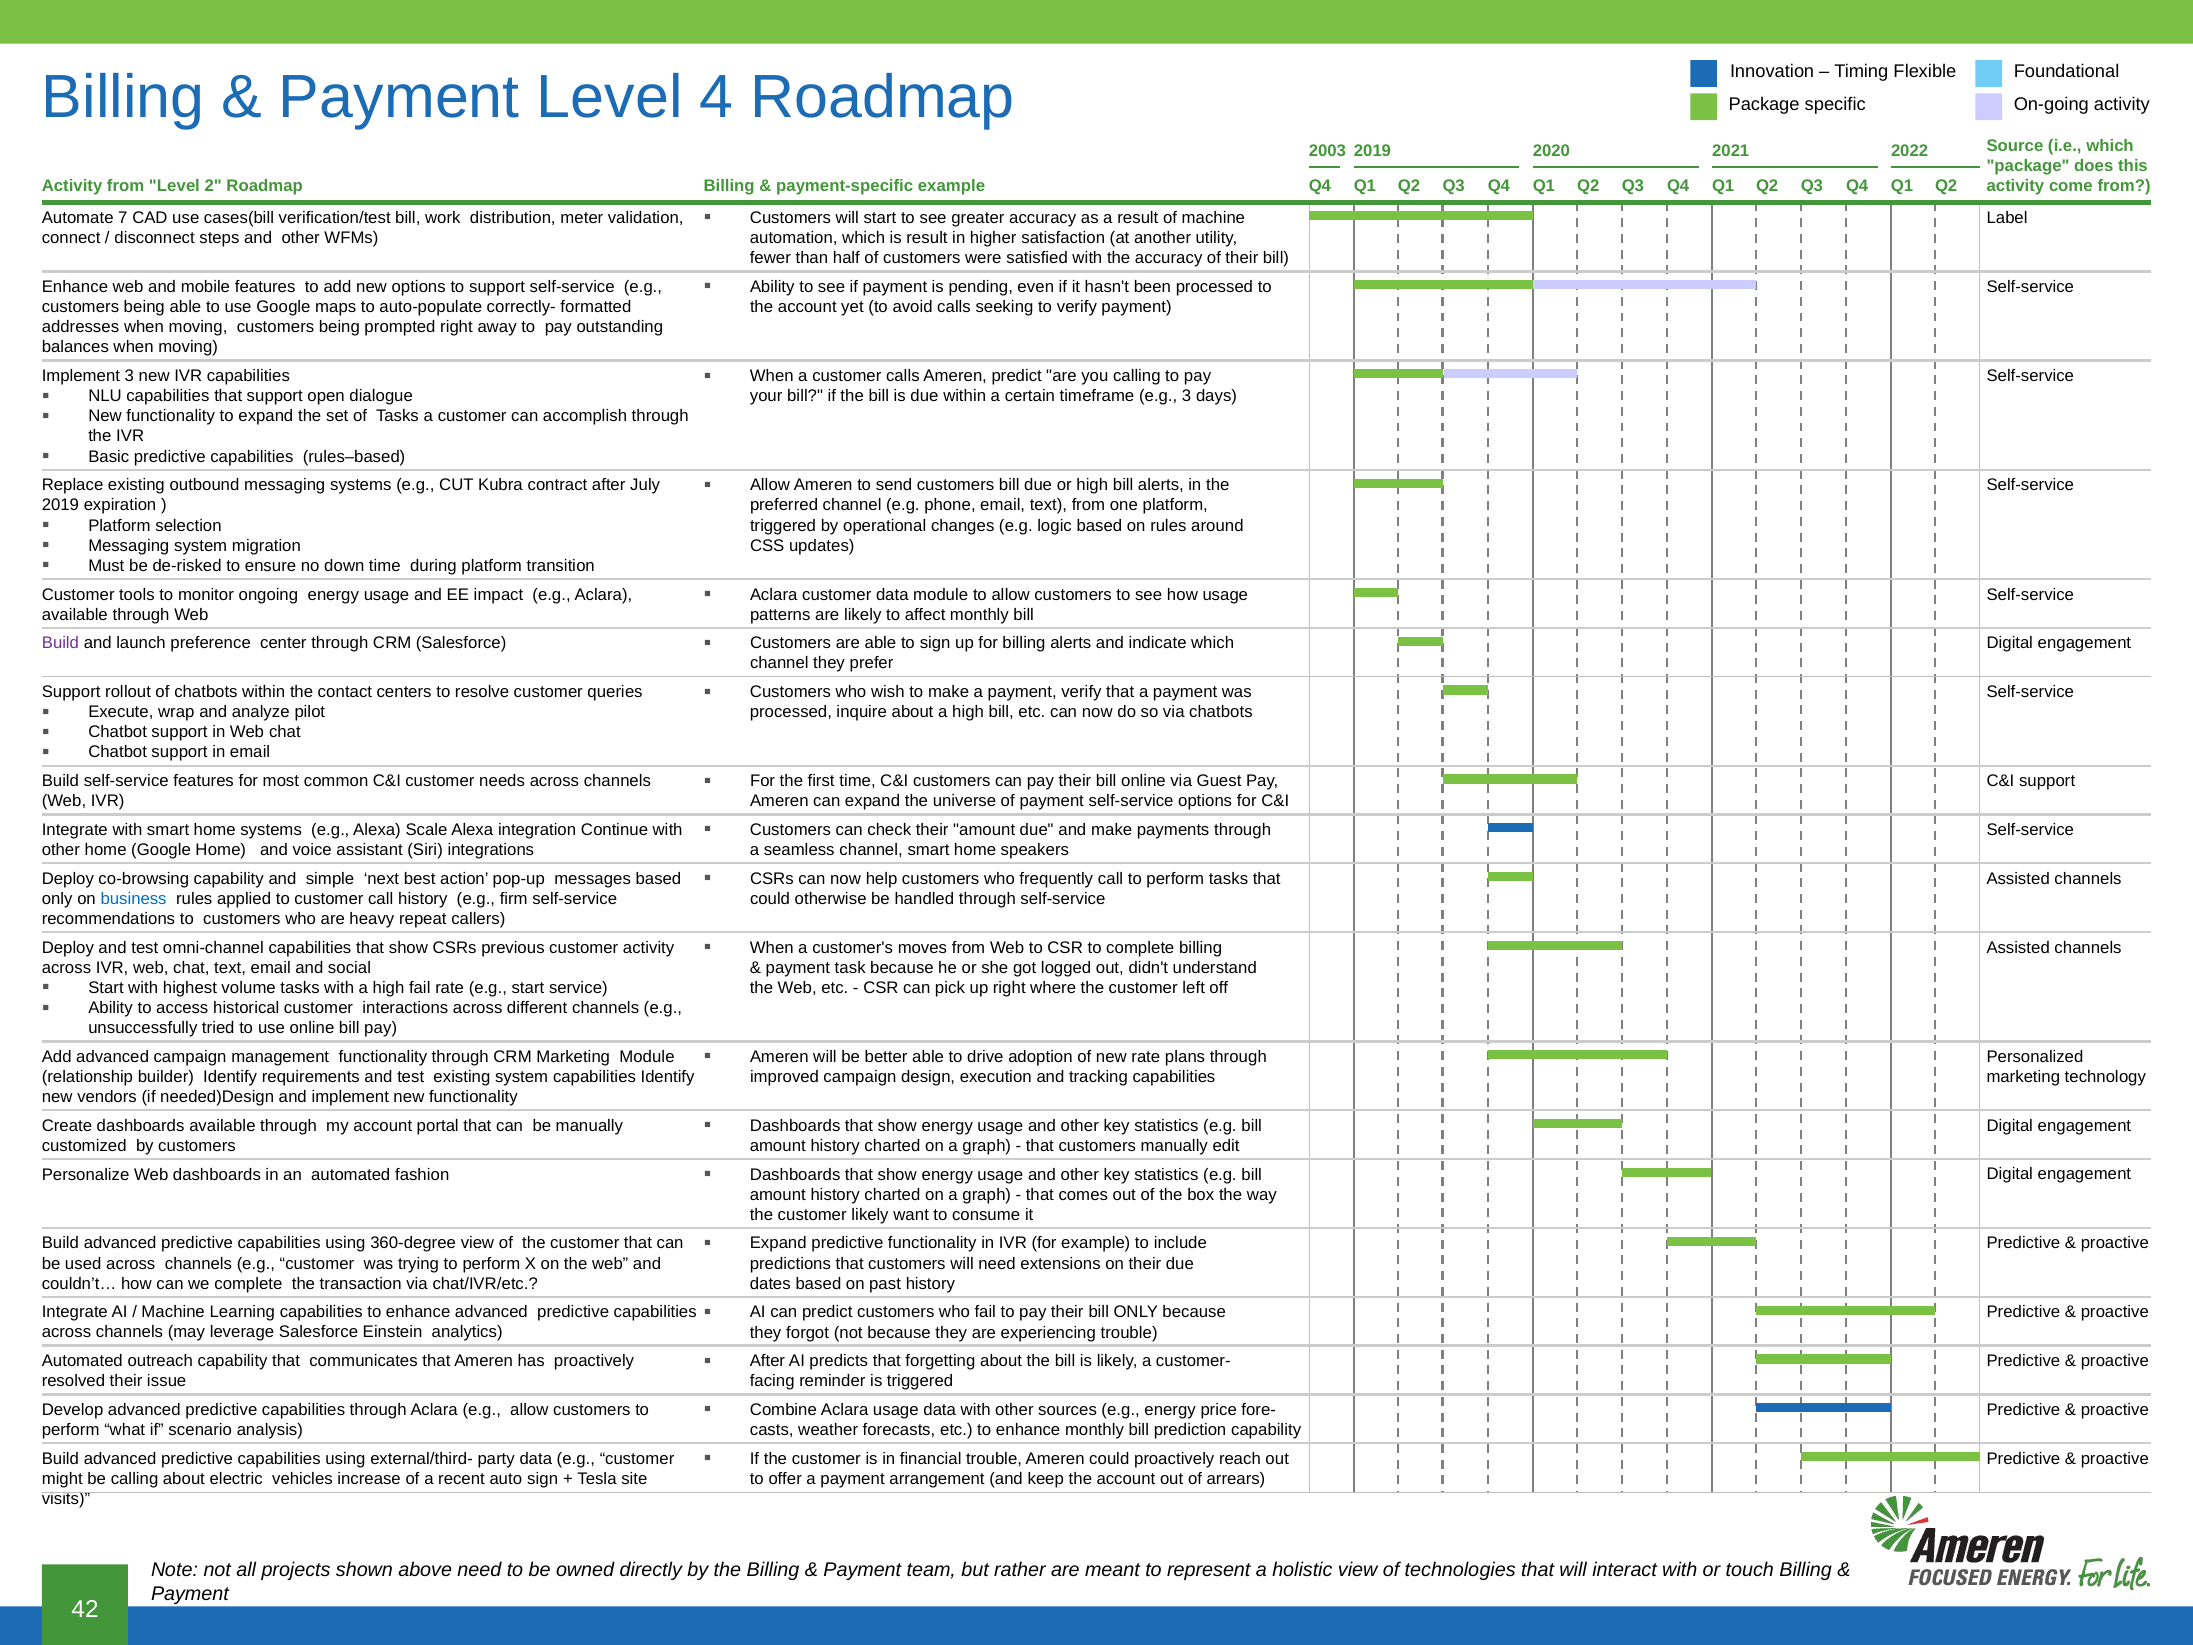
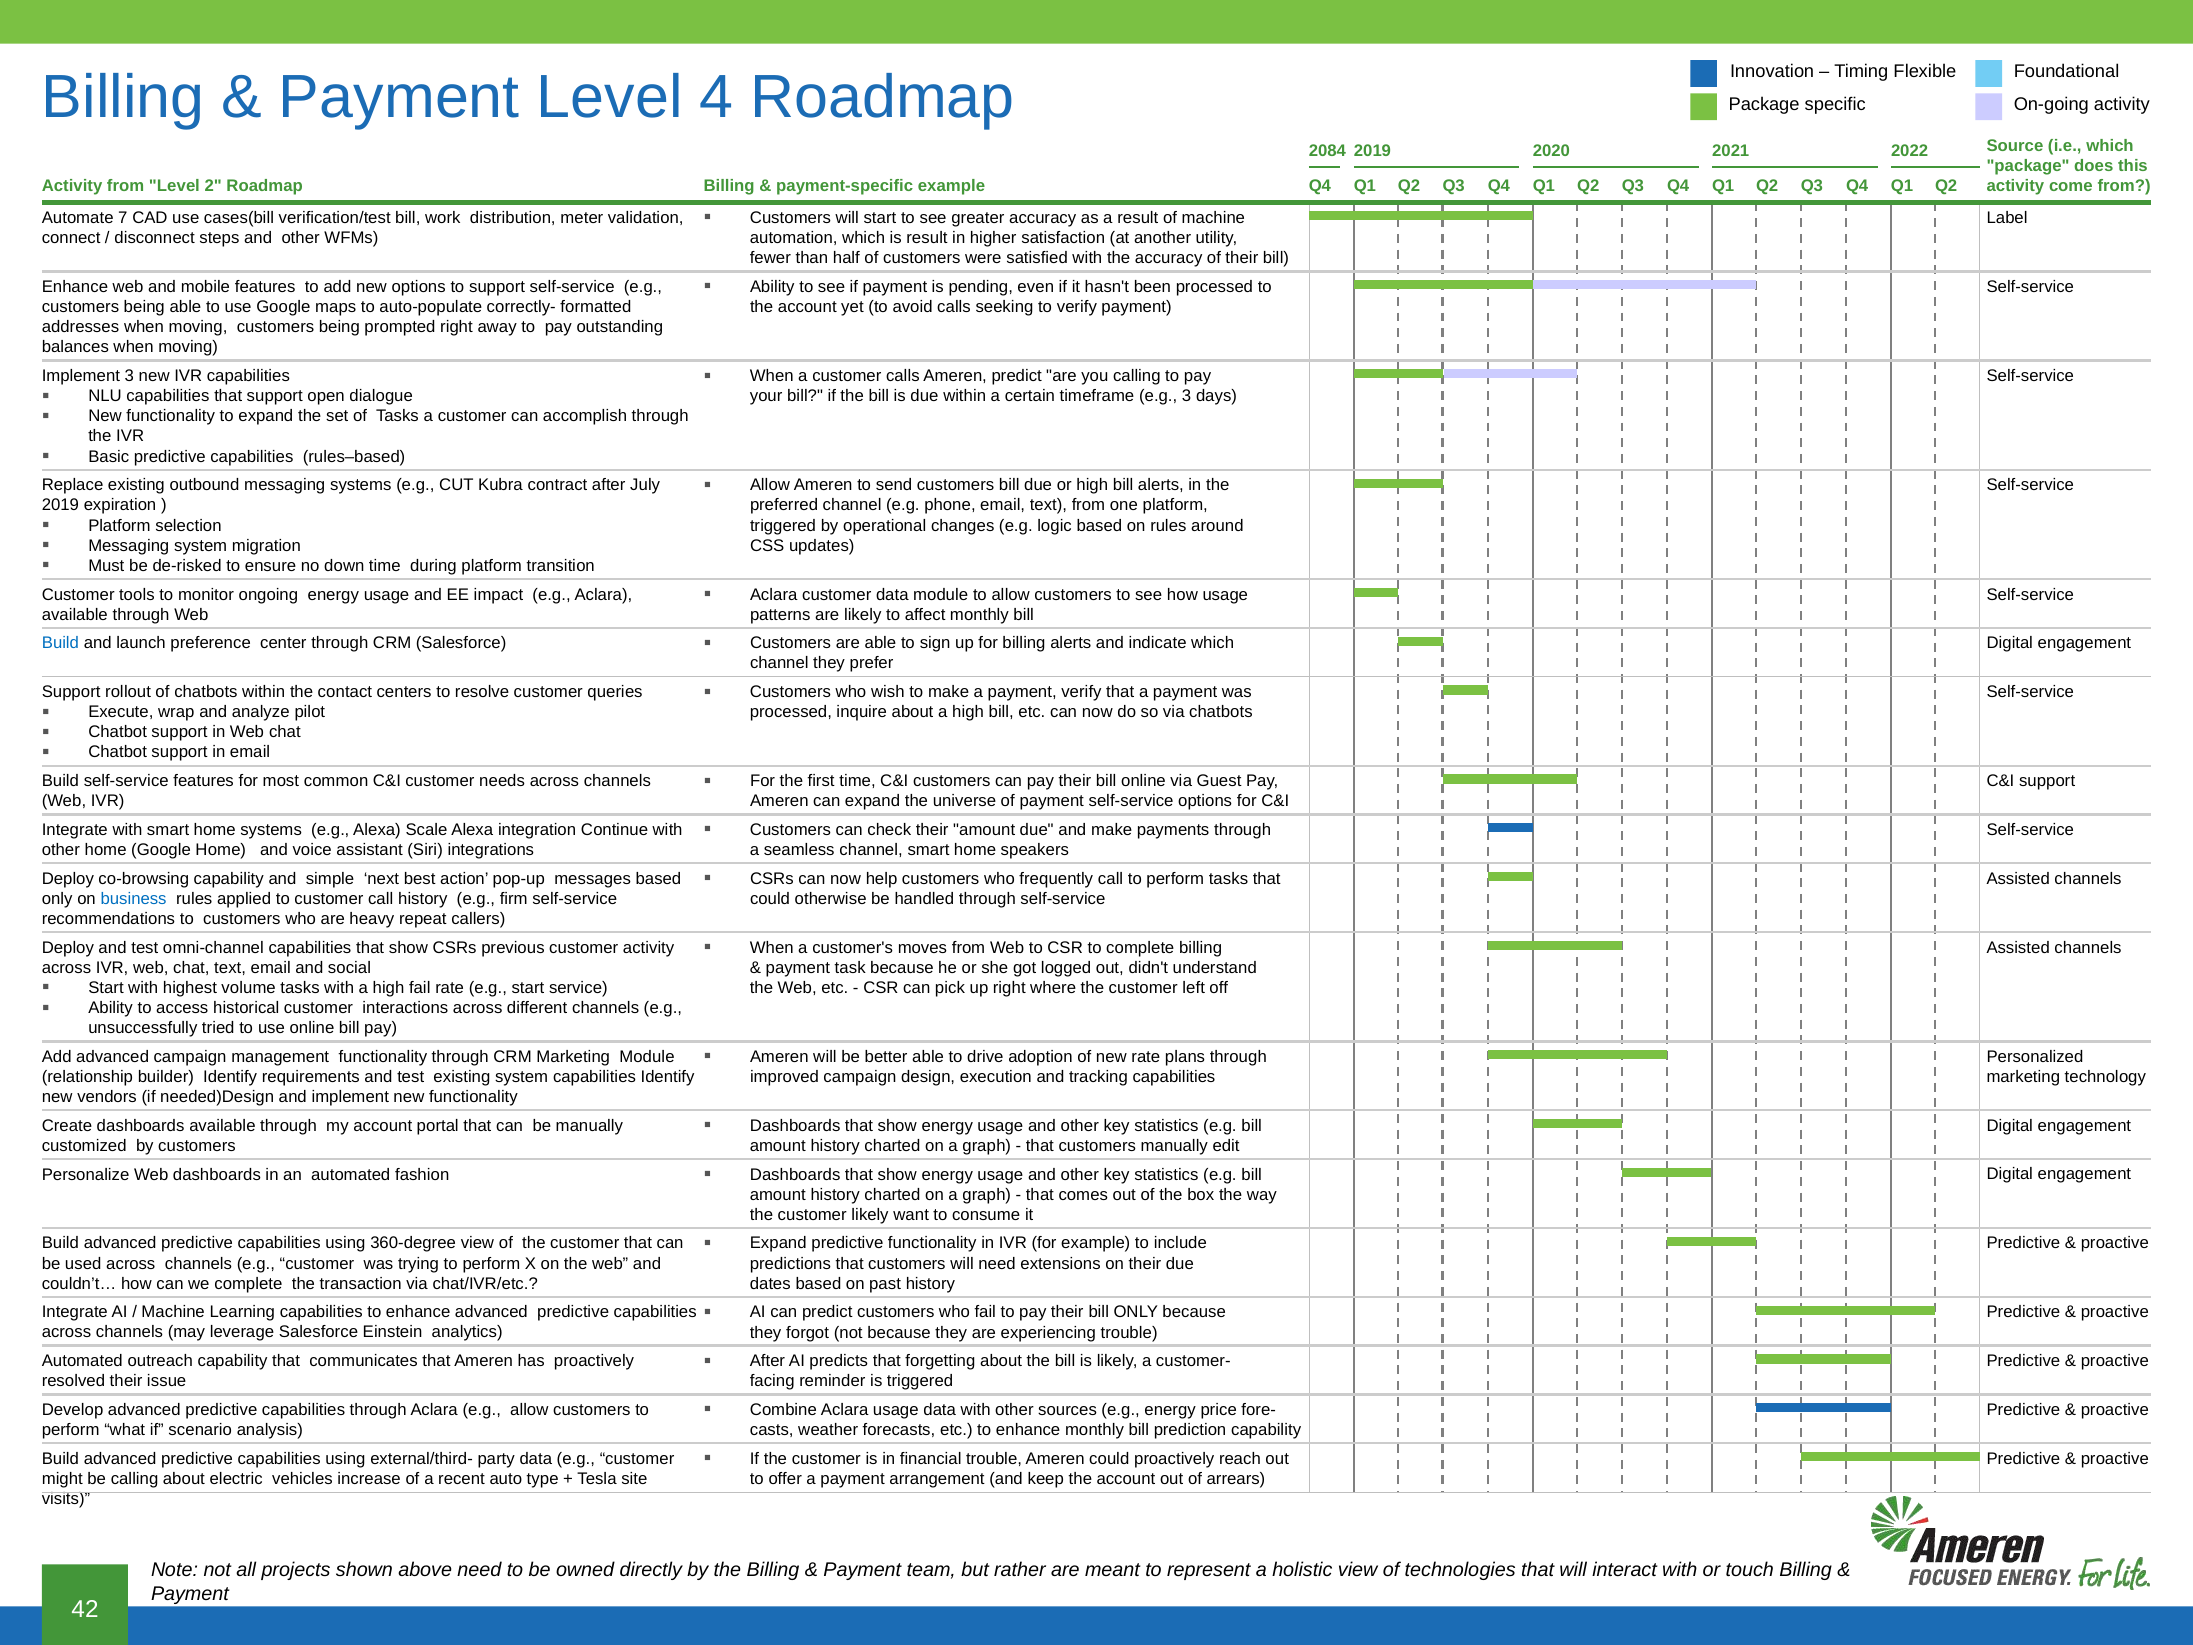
2003: 2003 -> 2084 (1327, 150)
Build colour: purple -> blue (60, 643)
auto sign: sign -> type (543, 1478)
